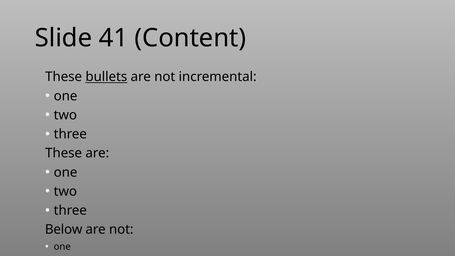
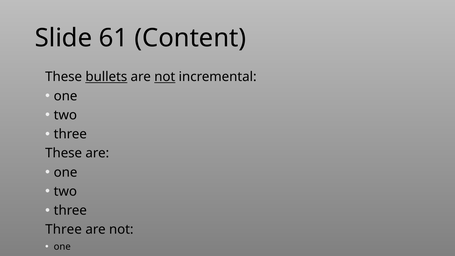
41: 41 -> 61 (113, 38)
not underline: none -> present (165, 77)
Below: Below -> Three (64, 230)
